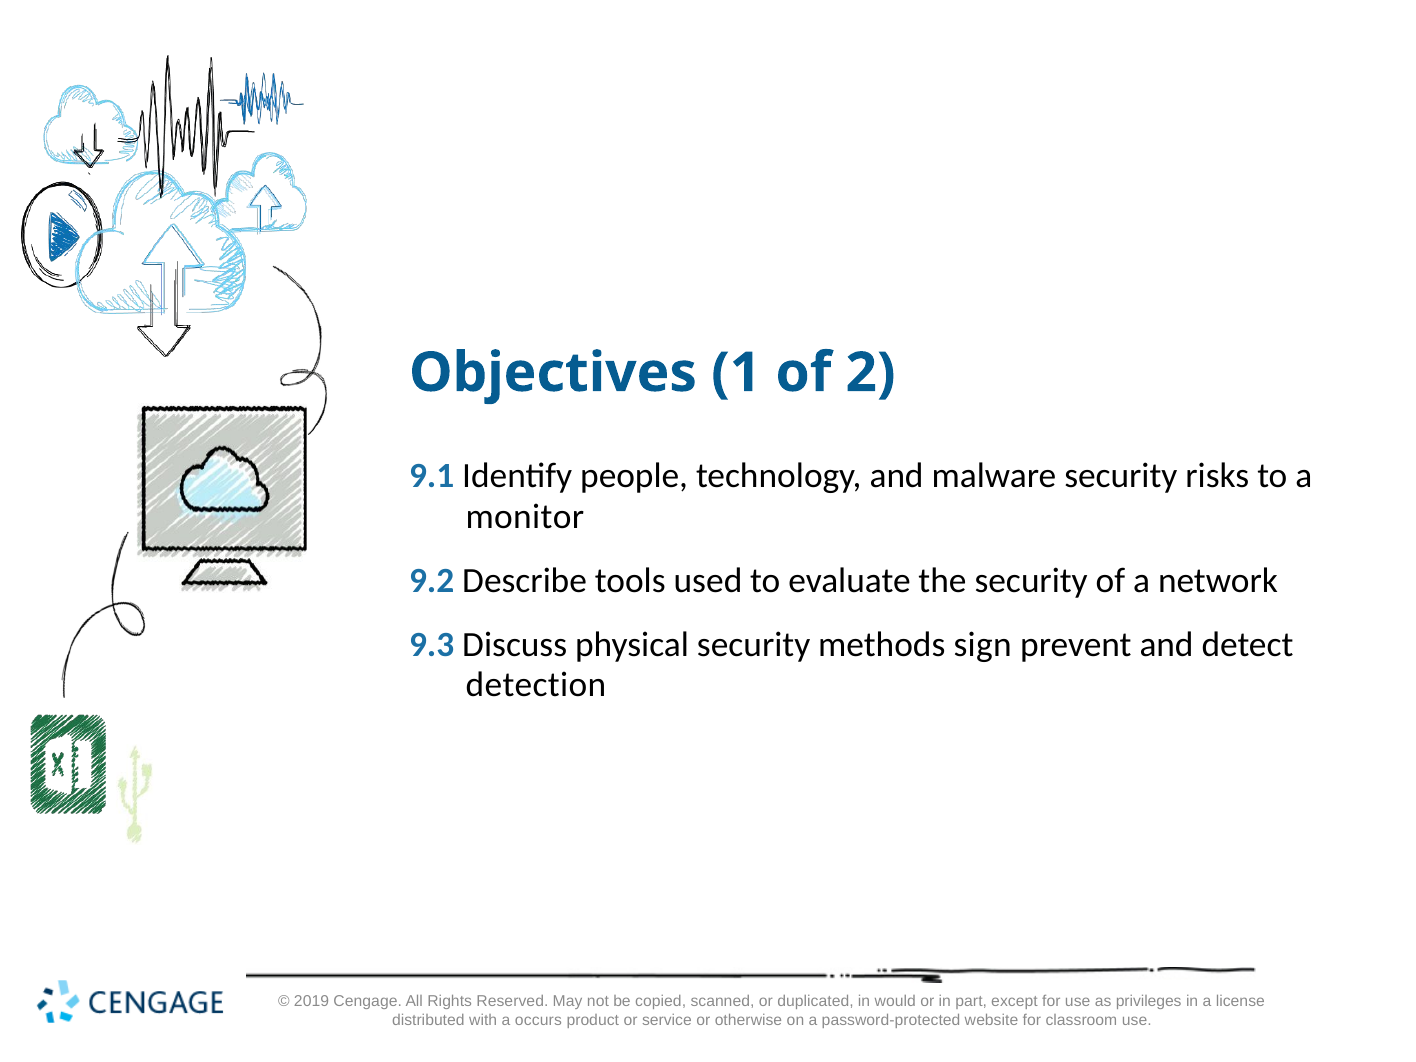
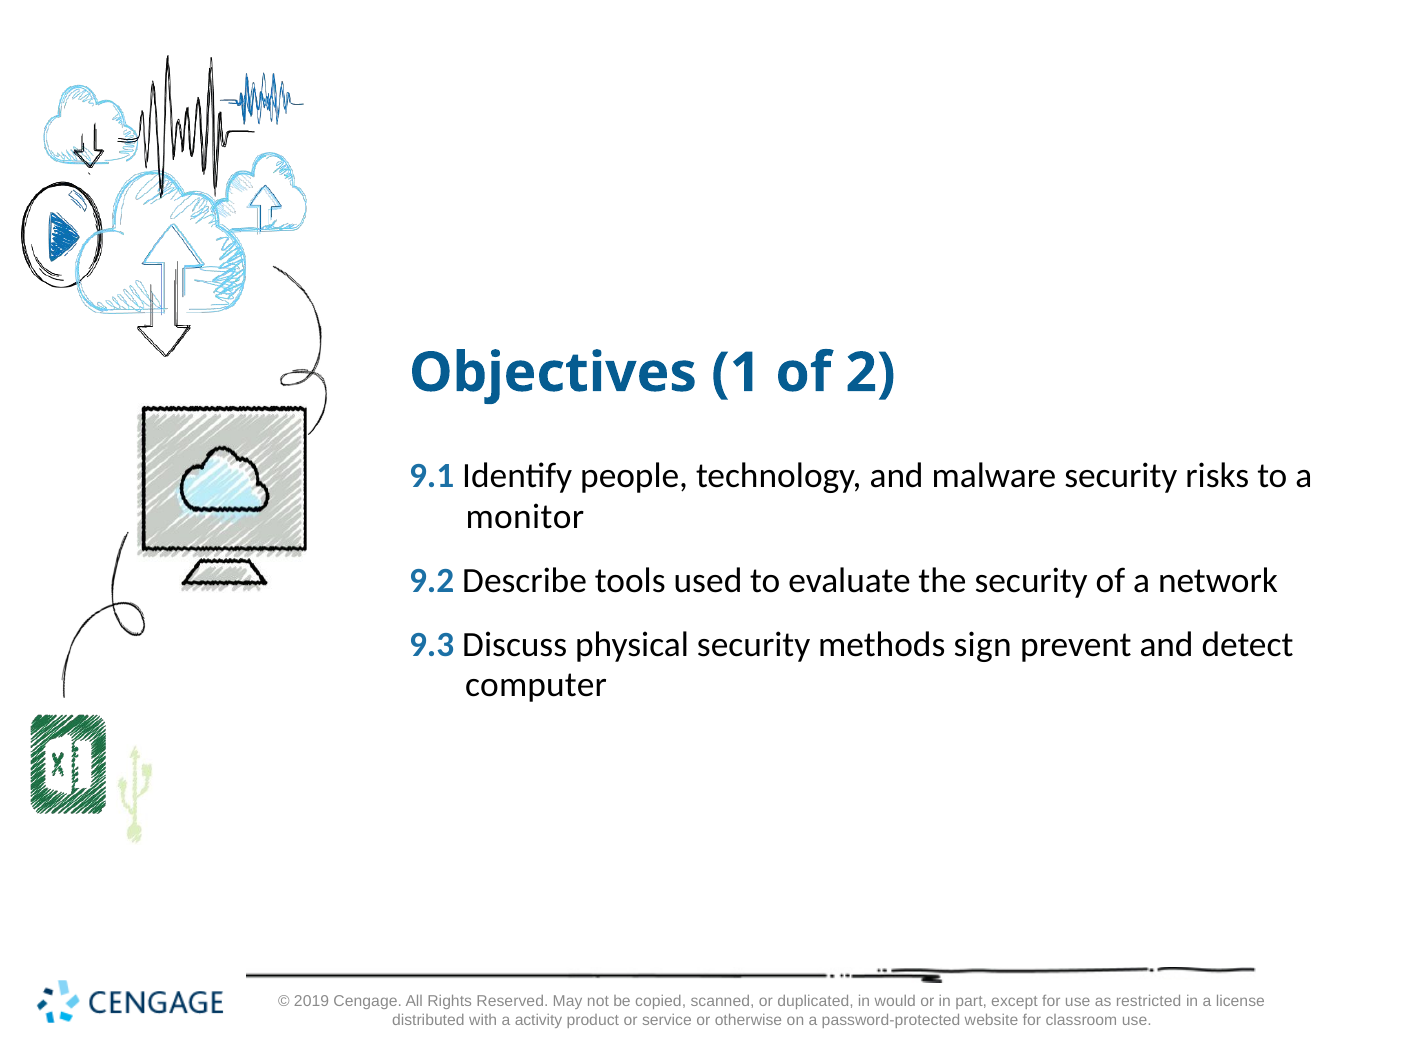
detection: detection -> computer (536, 685)
privileges: privileges -> restricted (1149, 1002)
occurs: occurs -> activity (539, 1021)
